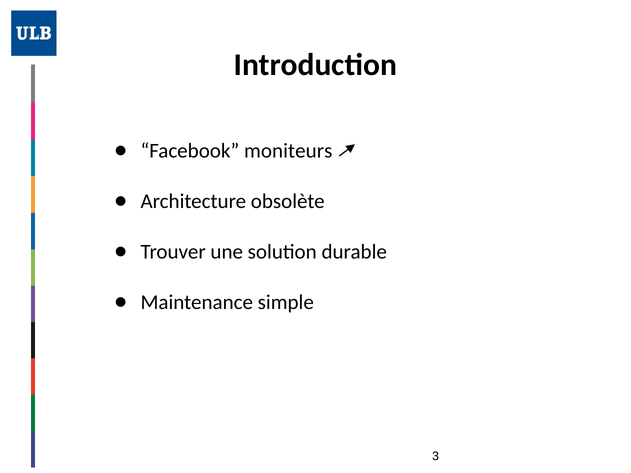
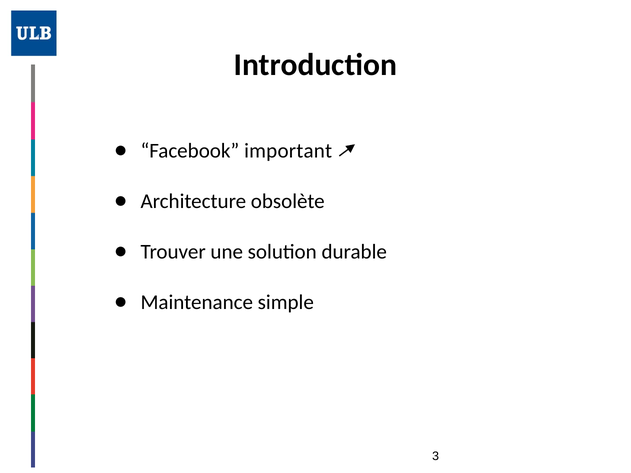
moniteurs: moniteurs -> important (288, 151)
